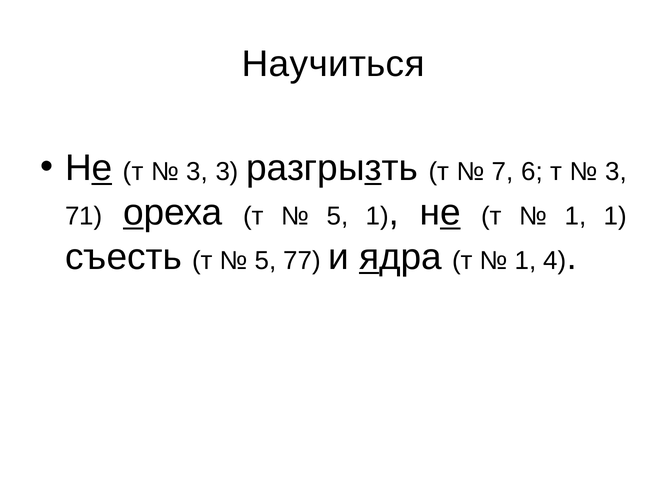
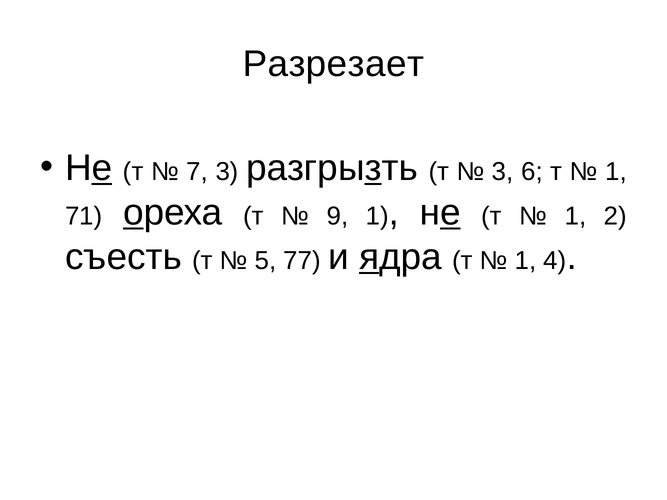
Научиться: Научиться -> Разрезает (333, 64)
3: 3 -> 7 (197, 172)
7: 7 -> 3 (503, 172)
3: 3 -> 1 (616, 172)
5: 5 -> 9 (337, 216)
1 1: 1 -> 2 (615, 216)
